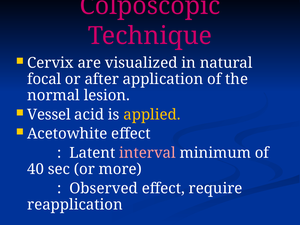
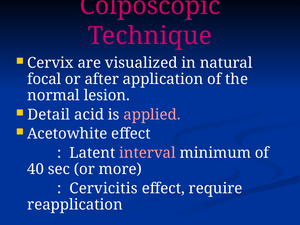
Vessel: Vessel -> Detail (49, 115)
applied colour: yellow -> pink (152, 115)
Observed: Observed -> Cervicitis (104, 188)
